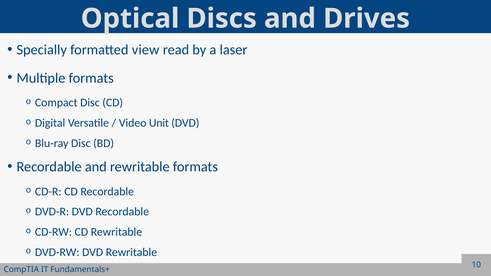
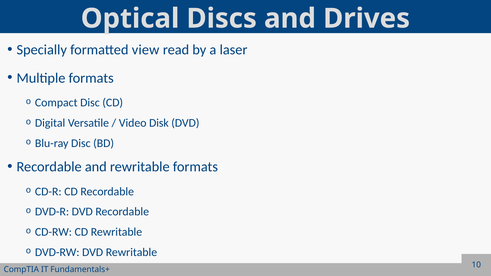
Unit: Unit -> Disk (159, 123)
